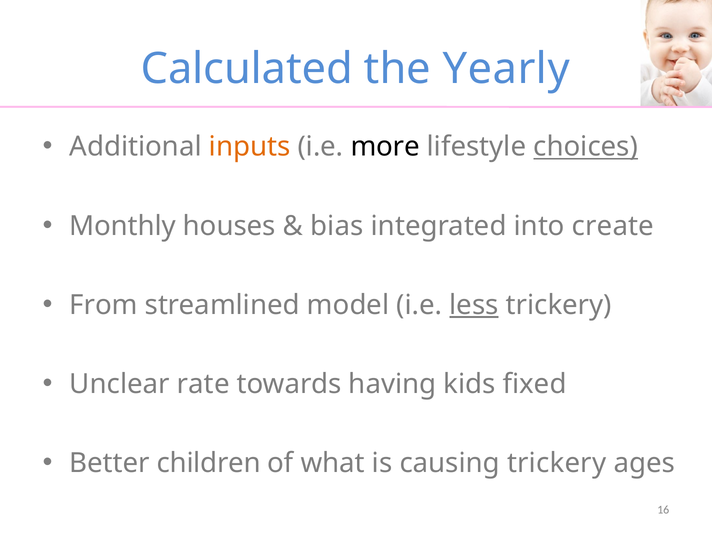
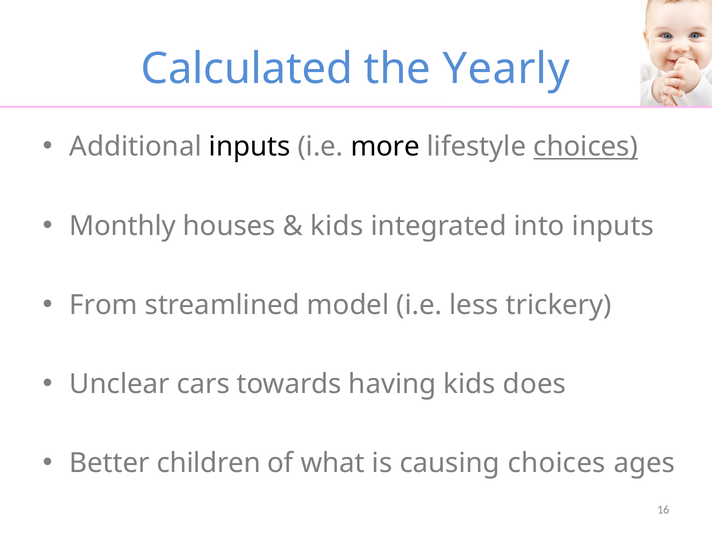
inputs colour: orange -> black (250, 147)
bias: bias -> kids (337, 226)
into create: create -> inputs (613, 226)
less underline: present -> none (474, 305)
rate: rate -> cars (203, 384)
fixed: fixed -> does (535, 384)
causing trickery: trickery -> choices (557, 463)
